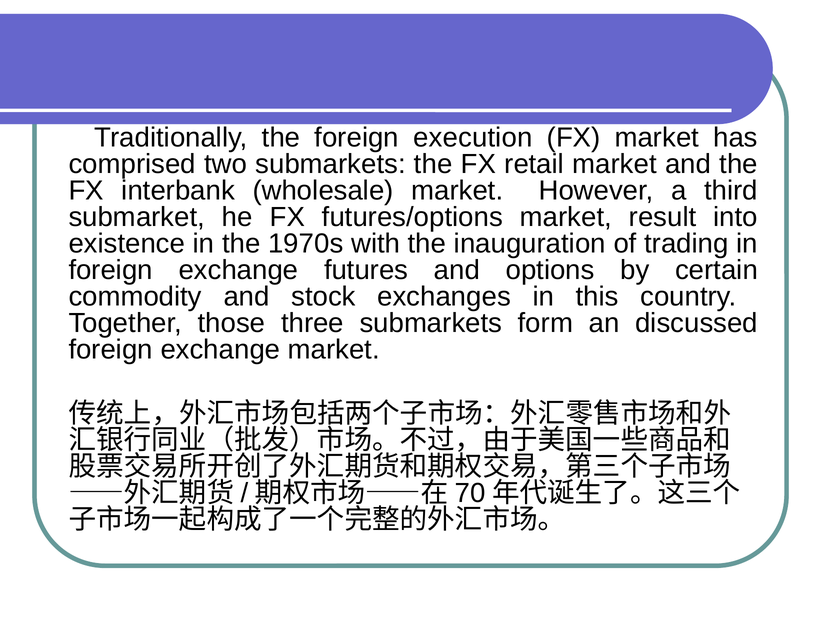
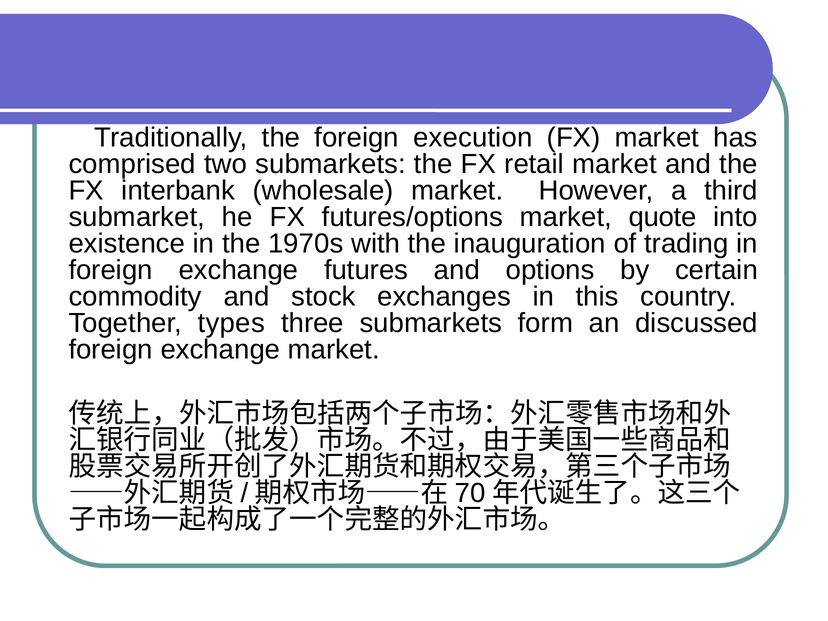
result: result -> quote (663, 217)
those: those -> types (231, 323)
